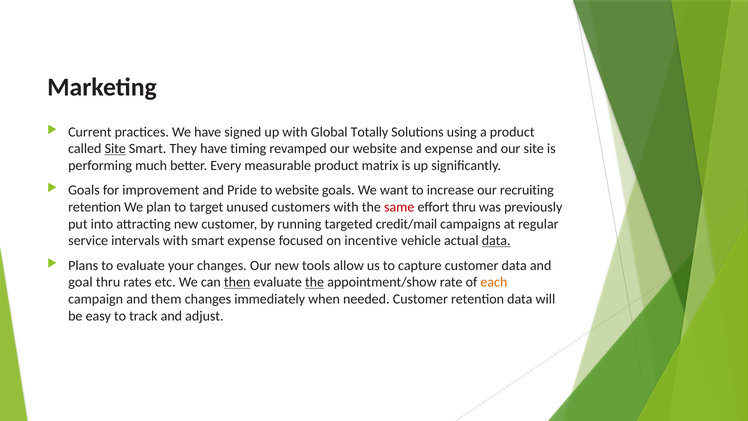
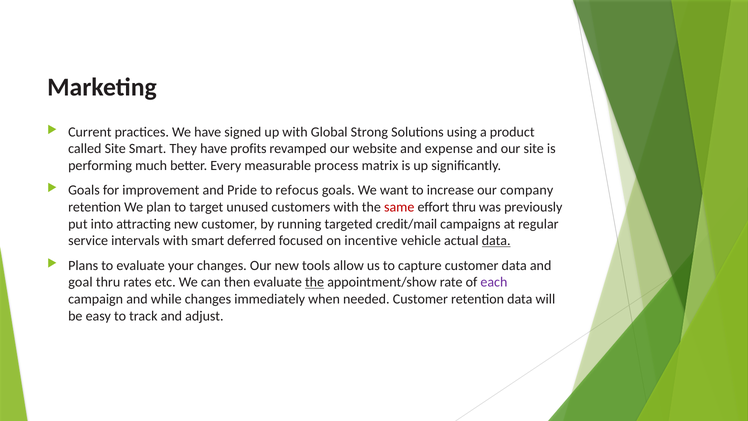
Totally: Totally -> Strong (369, 132)
Site underline: present -> none (115, 149)
timing: timing -> profits (248, 149)
measurable product: product -> process (336, 165)
to website: website -> refocus (297, 190)
recruiting: recruiting -> company (527, 190)
smart expense: expense -> deferred (252, 241)
then underline: present -> none (237, 282)
each colour: orange -> purple (494, 282)
them: them -> while (166, 299)
